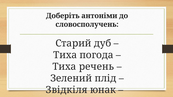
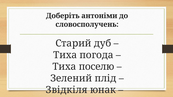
речень: речень -> поселю (97, 67)
